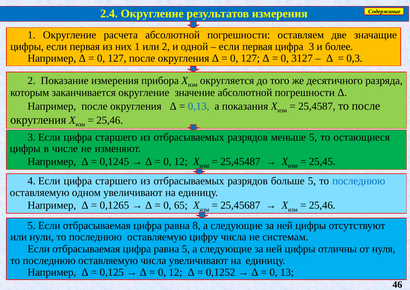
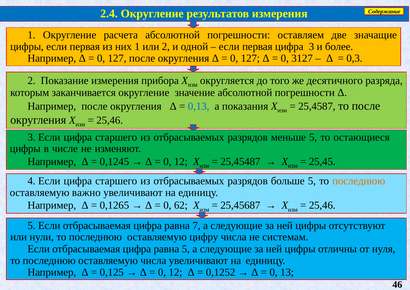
последнюю colour: blue -> orange (359, 181)
одном: одном -> важно (86, 193)
65: 65 -> 62 (181, 205)
8: 8 -> 7 (197, 225)
